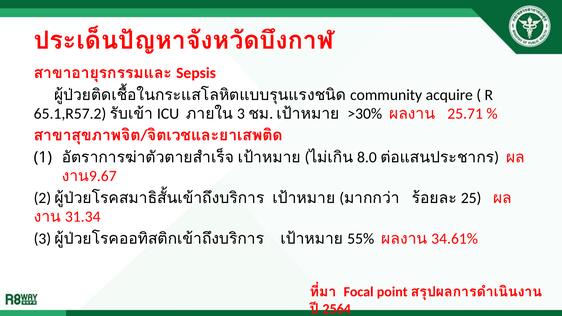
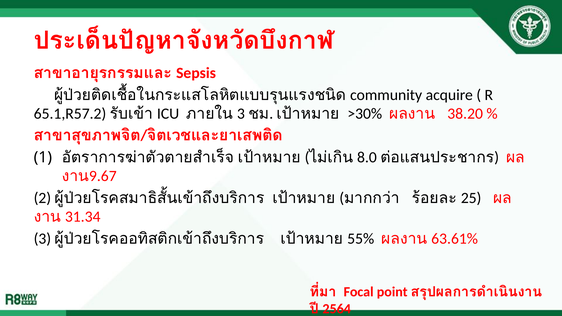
25.71: 25.71 -> 38.20 (465, 114)
34.61%: 34.61% -> 63.61% (455, 239)
